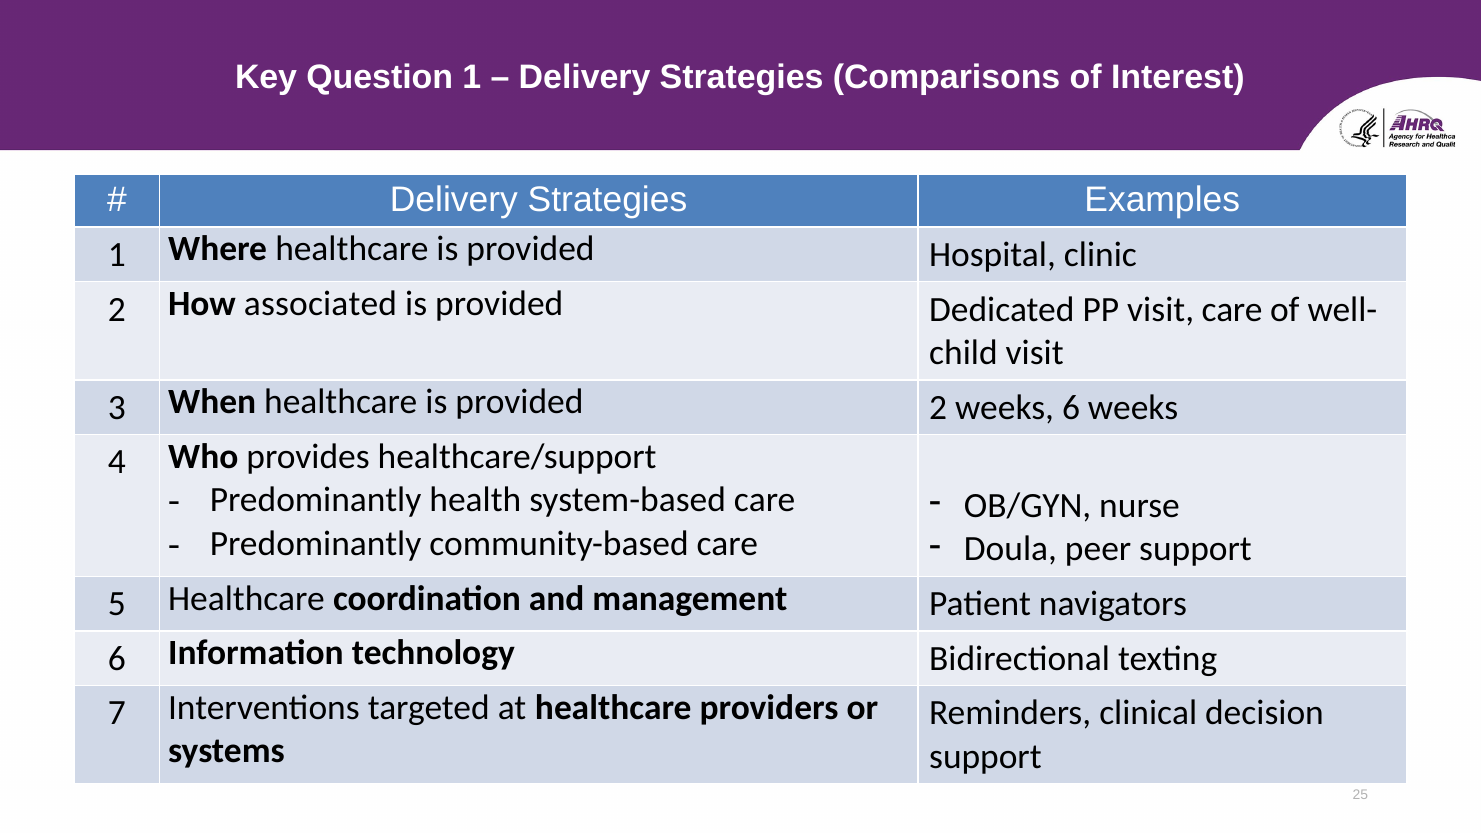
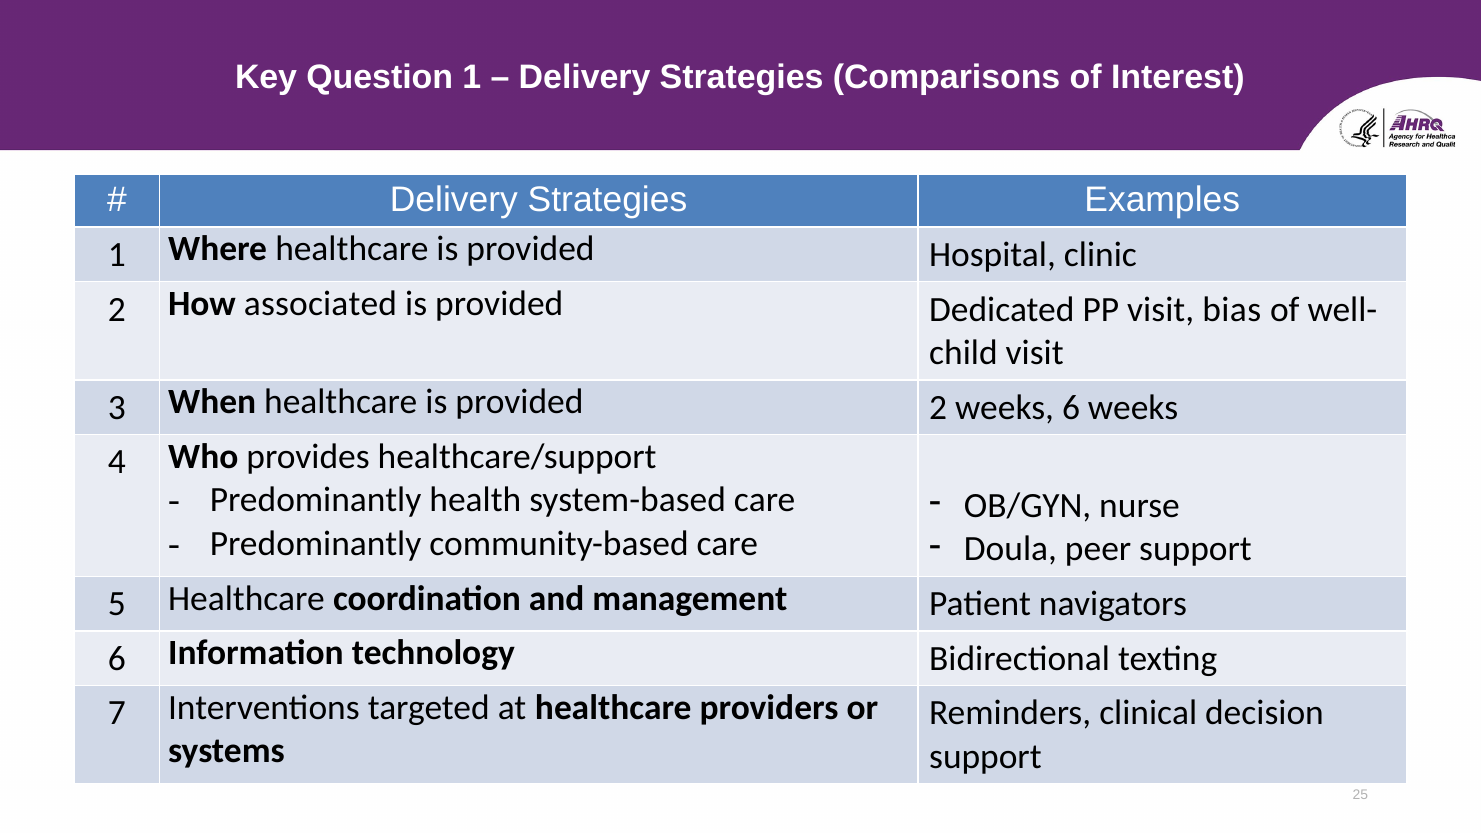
visit care: care -> bias (1232, 309)
